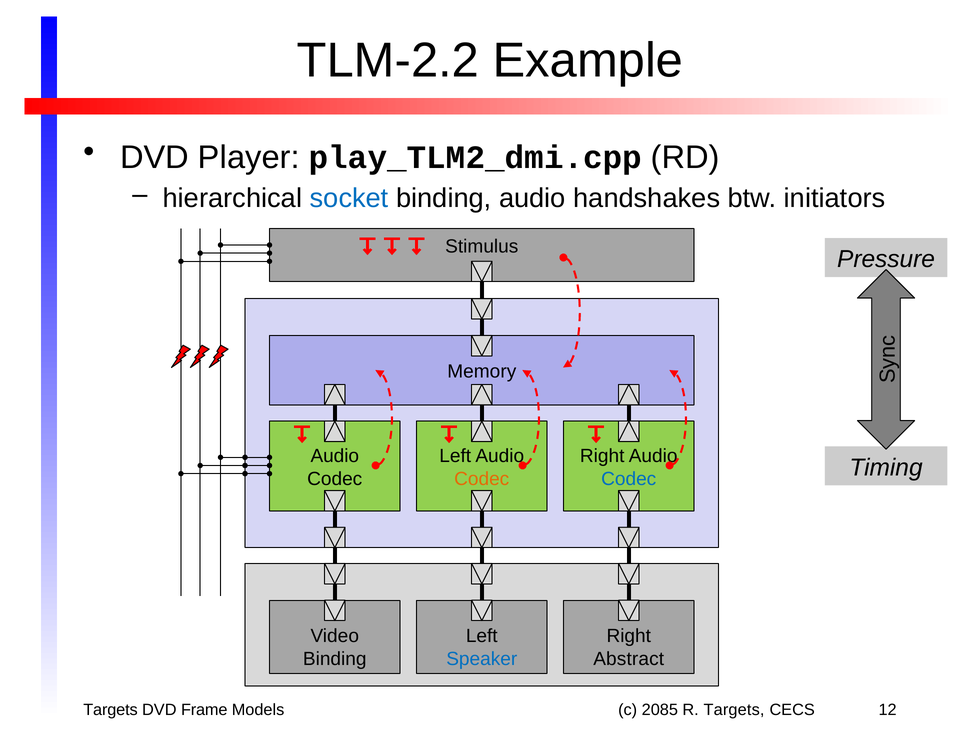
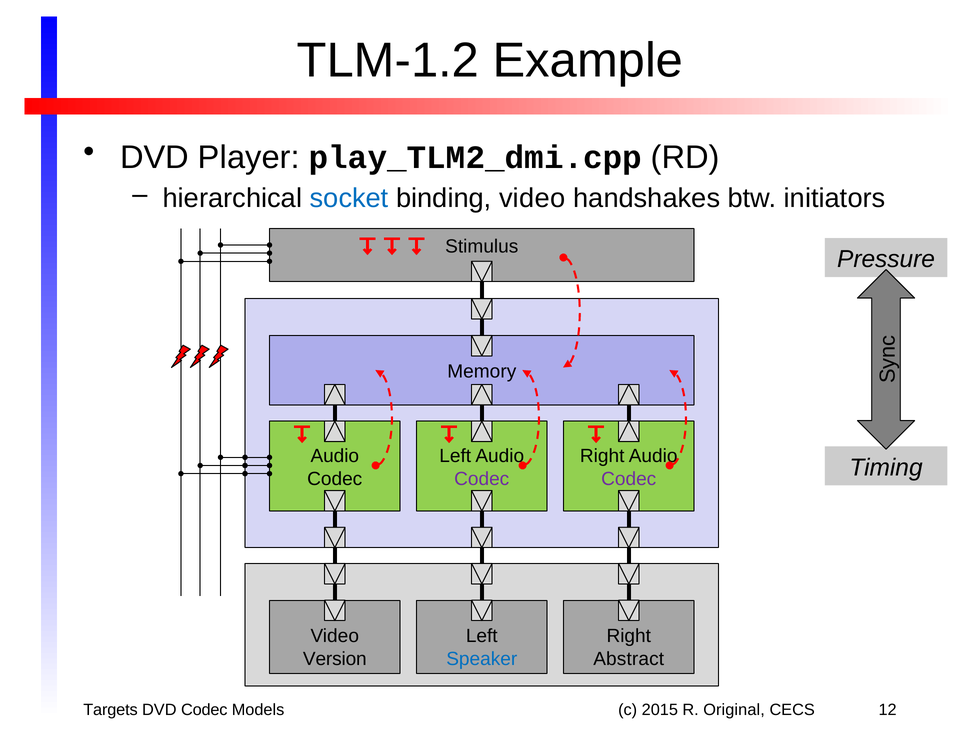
TLM-2.2: TLM-2.2 -> TLM-1.2 (388, 61)
binding audio: audio -> video (532, 198)
Codec colour: orange -> purple (482, 479)
Codec colour: blue -> purple (629, 479)
Binding: Binding -> Version (335, 659)
DVD Frame: Frame -> Codec (204, 710)
2085: 2085 -> 2015 (660, 710)
R Targets: Targets -> Original (734, 710)
